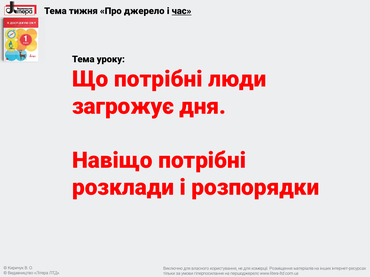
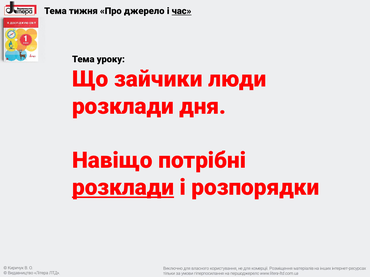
Що потрібні: потрібні -> зайчики (158, 79)
загрожує: загрожує -> розклади (123, 107)
розклади underline: none -> present (123, 188)
